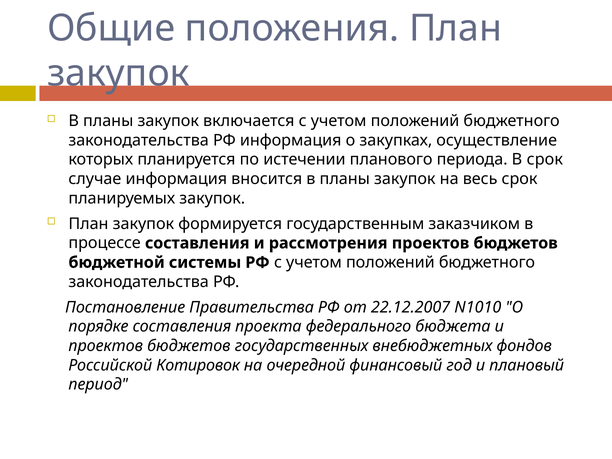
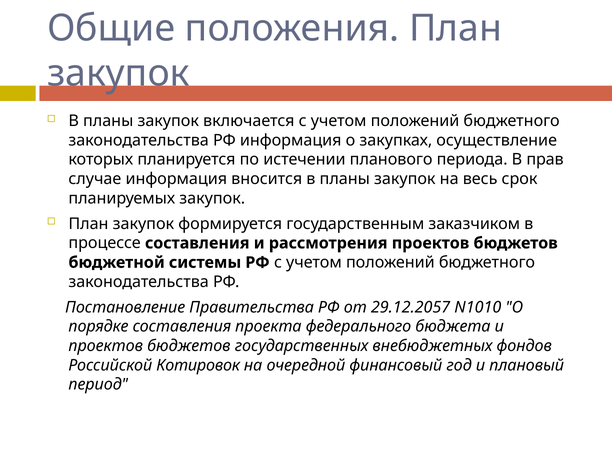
В срок: срок -> прав (545, 160)
22.12.2007: 22.12.2007 -> 29.12.2057 (411, 307)
